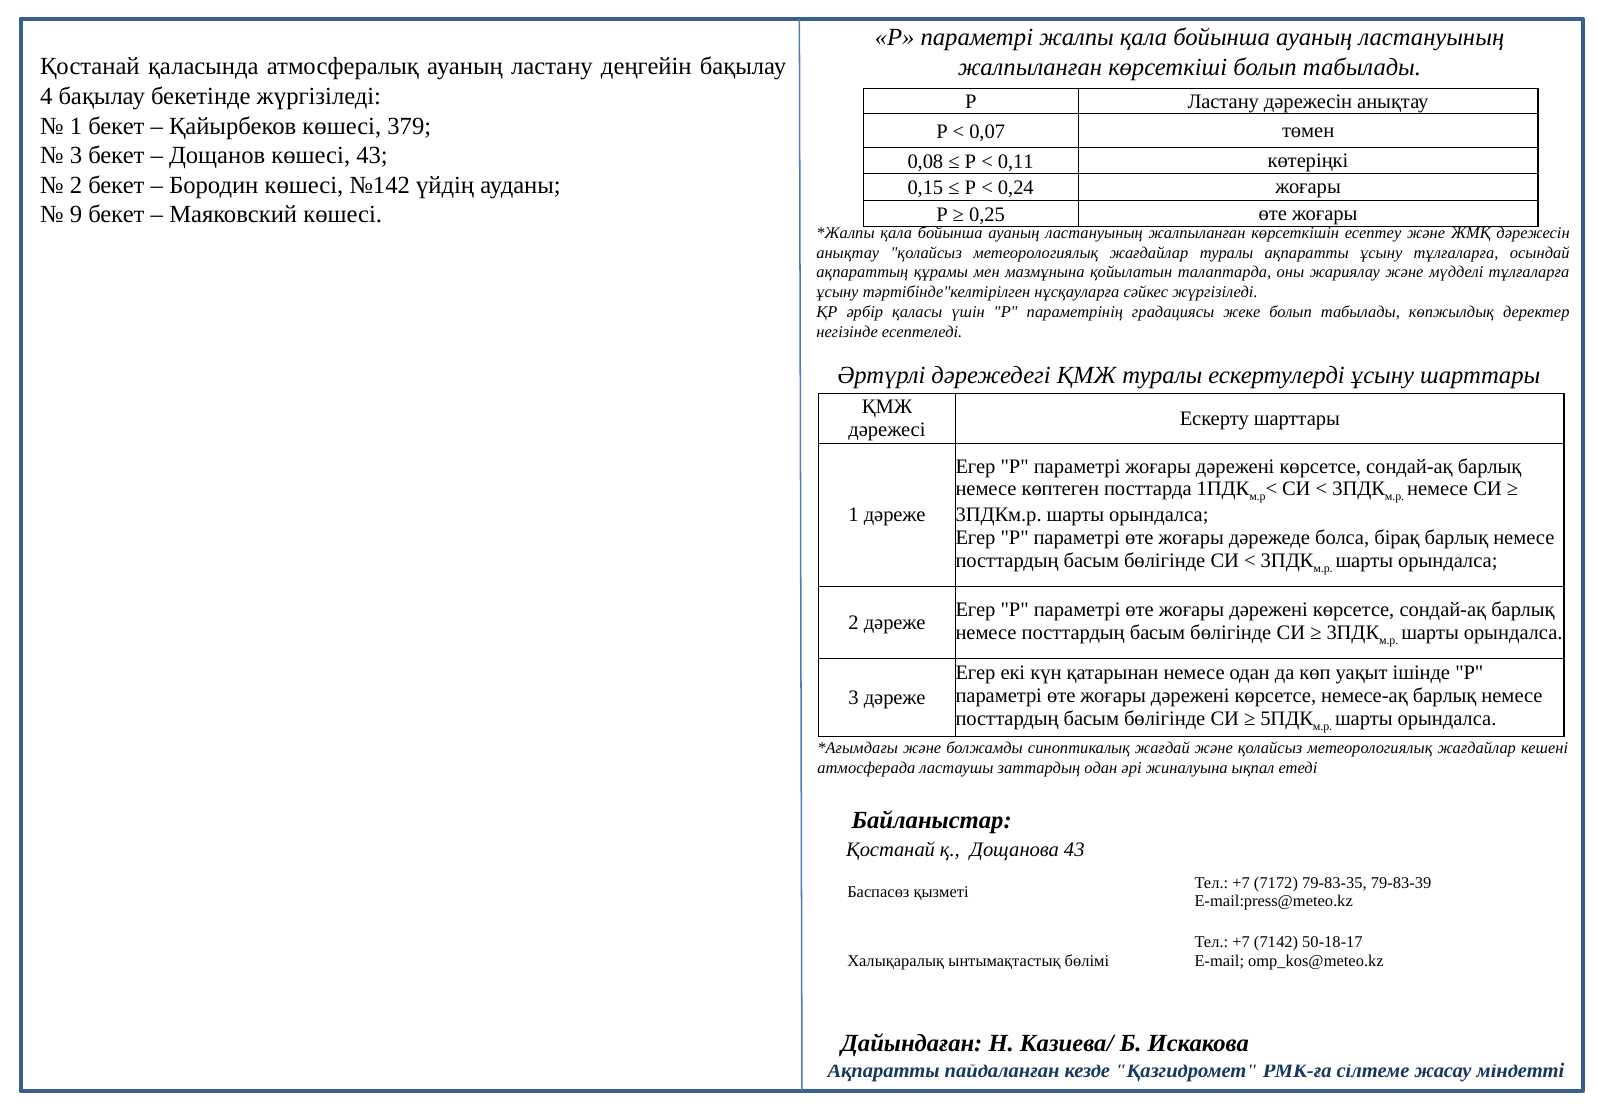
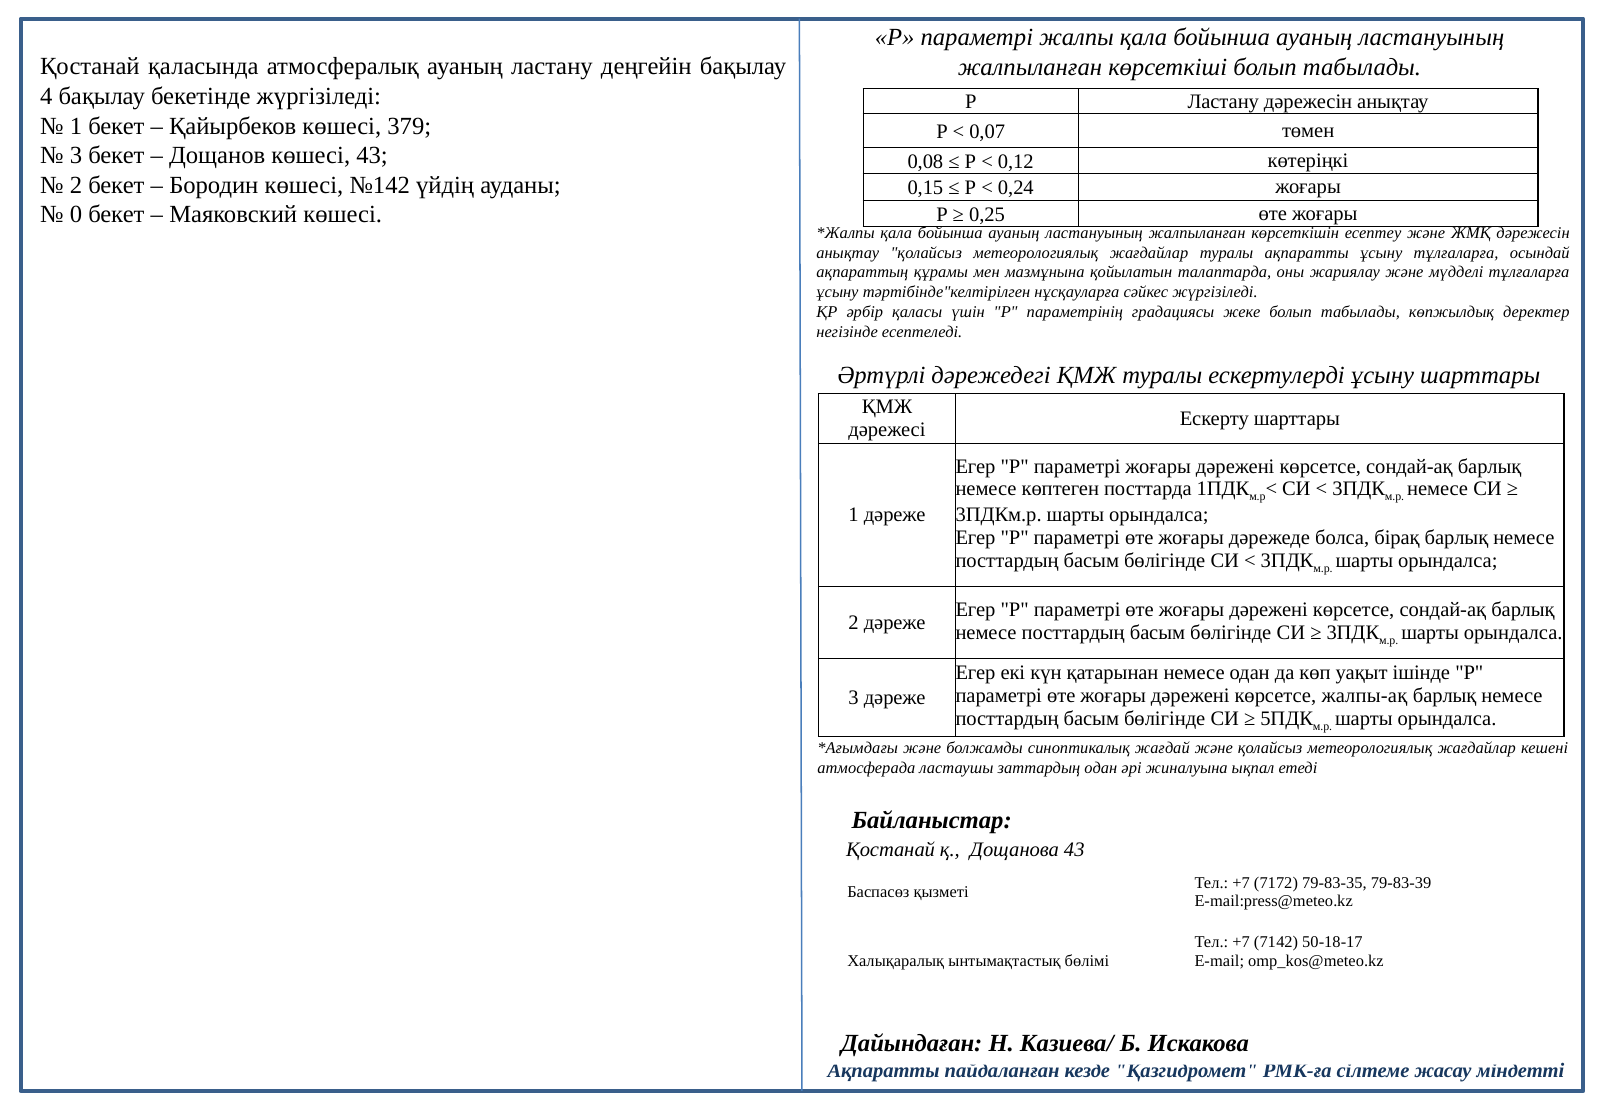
0,11: 0,11 -> 0,12 (1016, 161)
9: 9 -> 0 (76, 215)
немесе-ақ: немесе-ақ -> жалпы-ақ (1364, 696)
